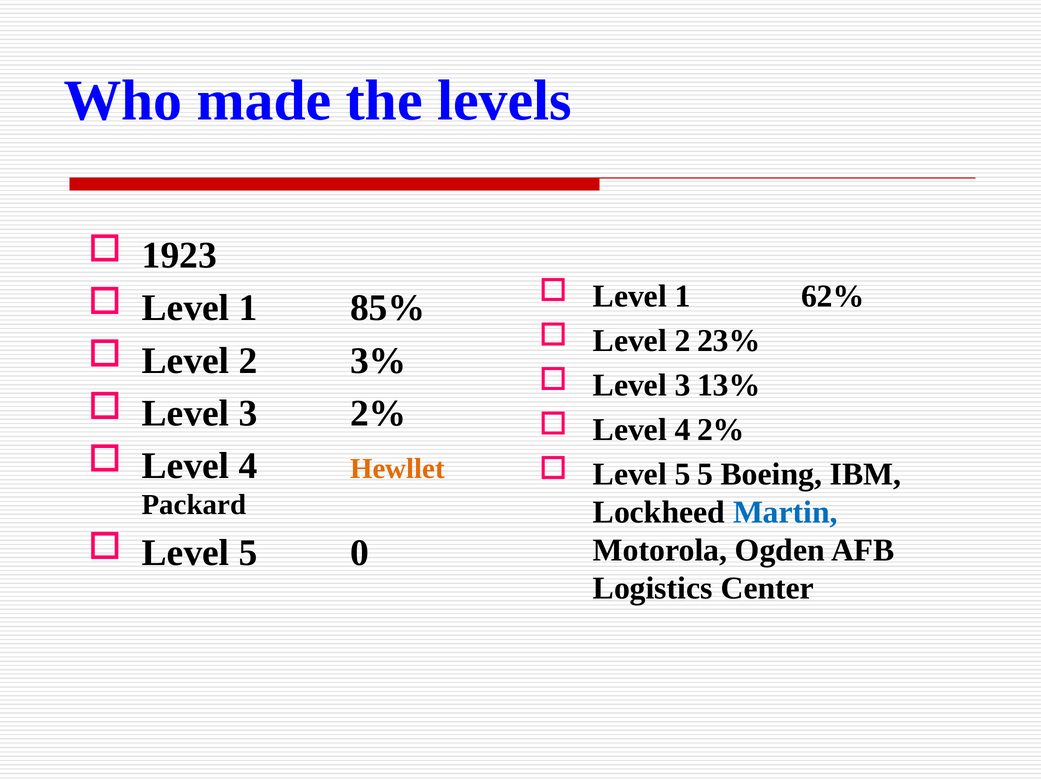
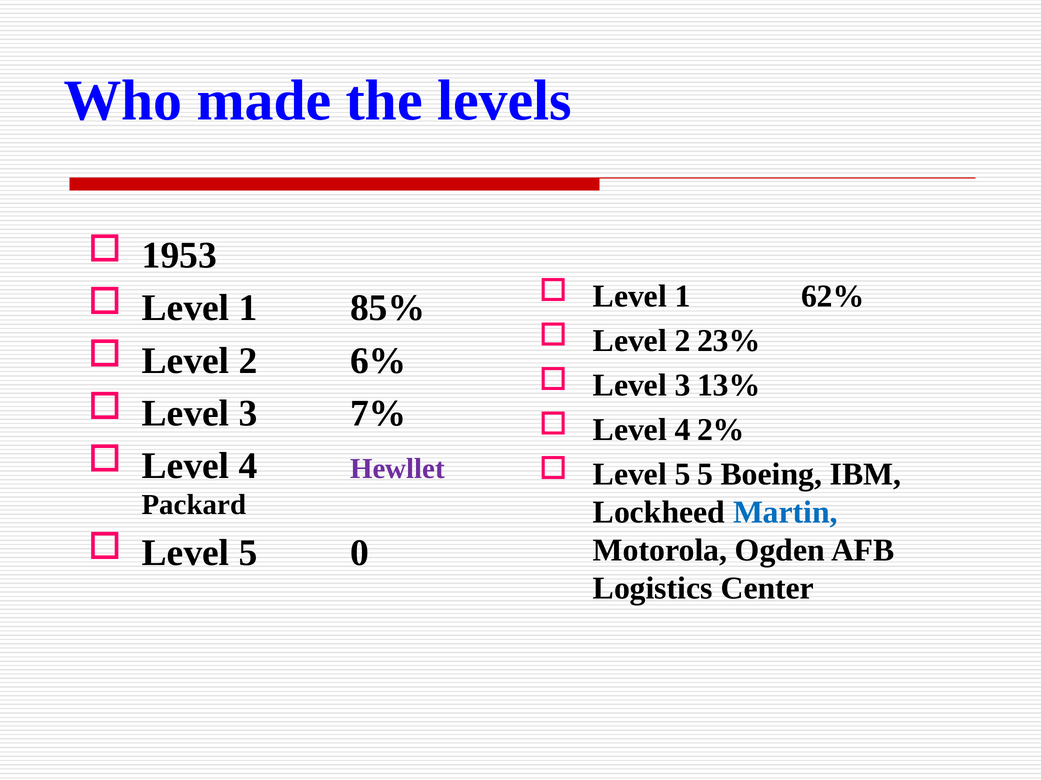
1923: 1923 -> 1953 (179, 256)
3%: 3% -> 6% (378, 361)
2%: 2% -> 7% (378, 414)
Hewllet colour: orange -> purple (397, 469)
